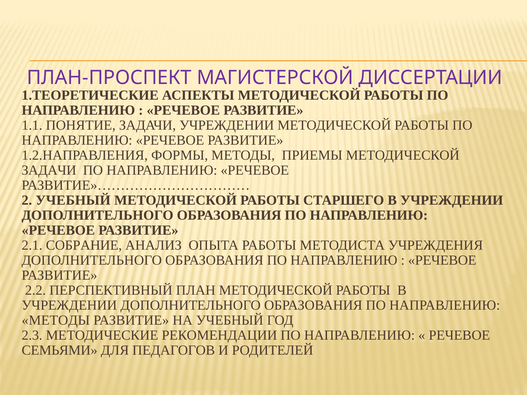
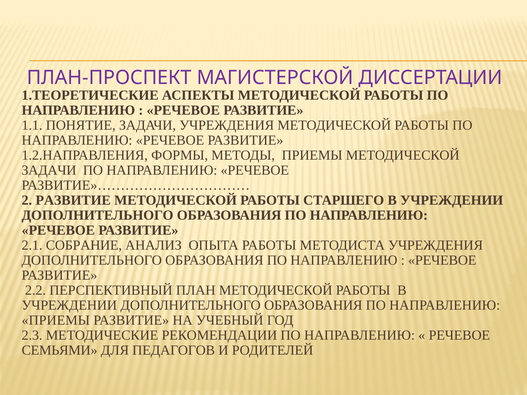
ЗАДАЧИ УЧРЕЖДЕНИИ: УЧРЕЖДЕНИИ -> УЧРЕЖДЕНИЯ (227, 125)
2 УЧЕБНЫЙ: УЧЕБНЫЙ -> РАЗВИТИЕ (73, 200)
МЕТОДЫ: МЕТОДЫ -> ПРИЕМЫ (56, 321)
